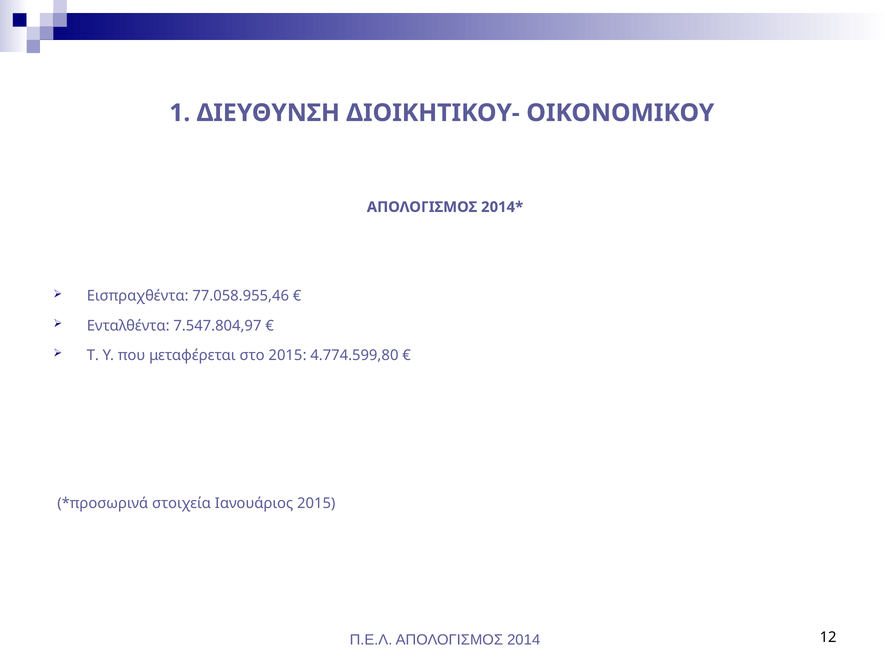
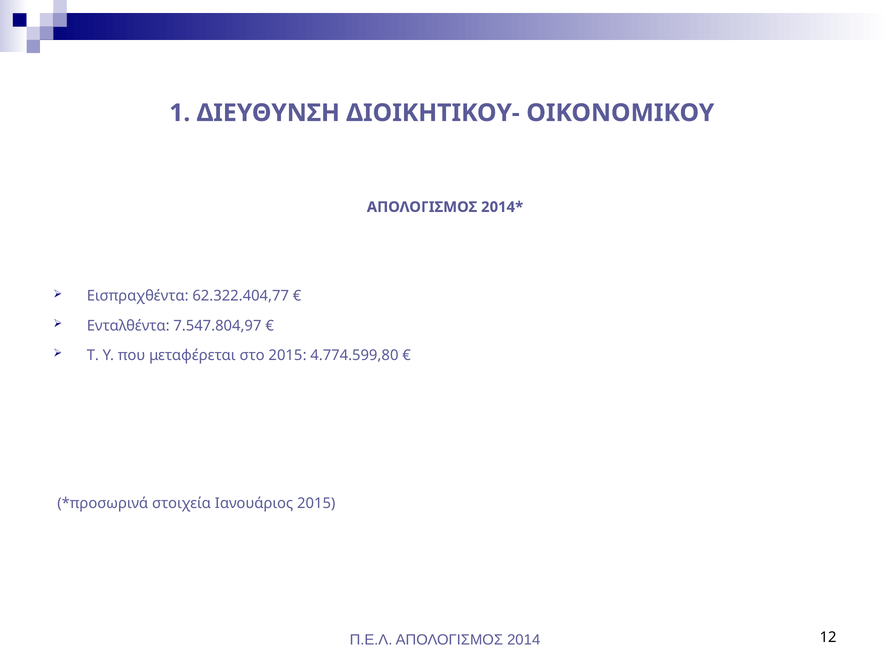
77.058.955,46: 77.058.955,46 -> 62.322.404,77 (241, 296)
